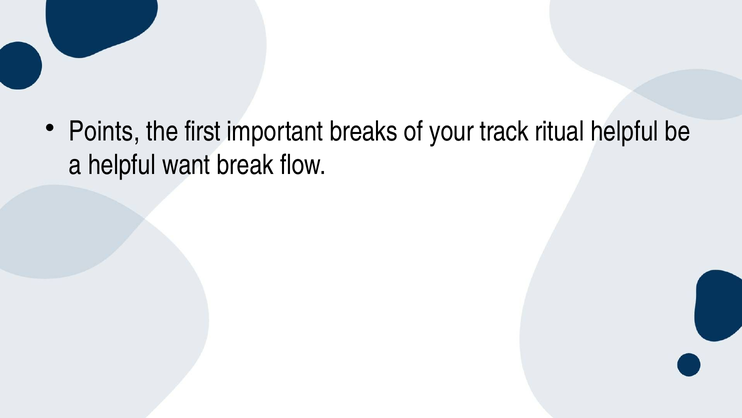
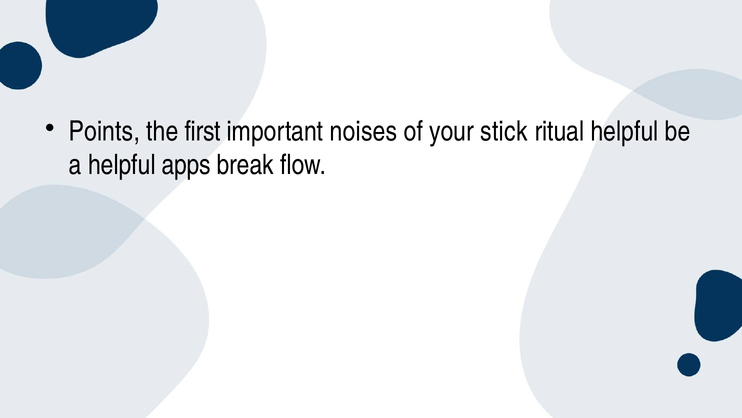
breaks: breaks -> noises (364, 131)
track: track -> stick (504, 131)
want: want -> apps (186, 165)
